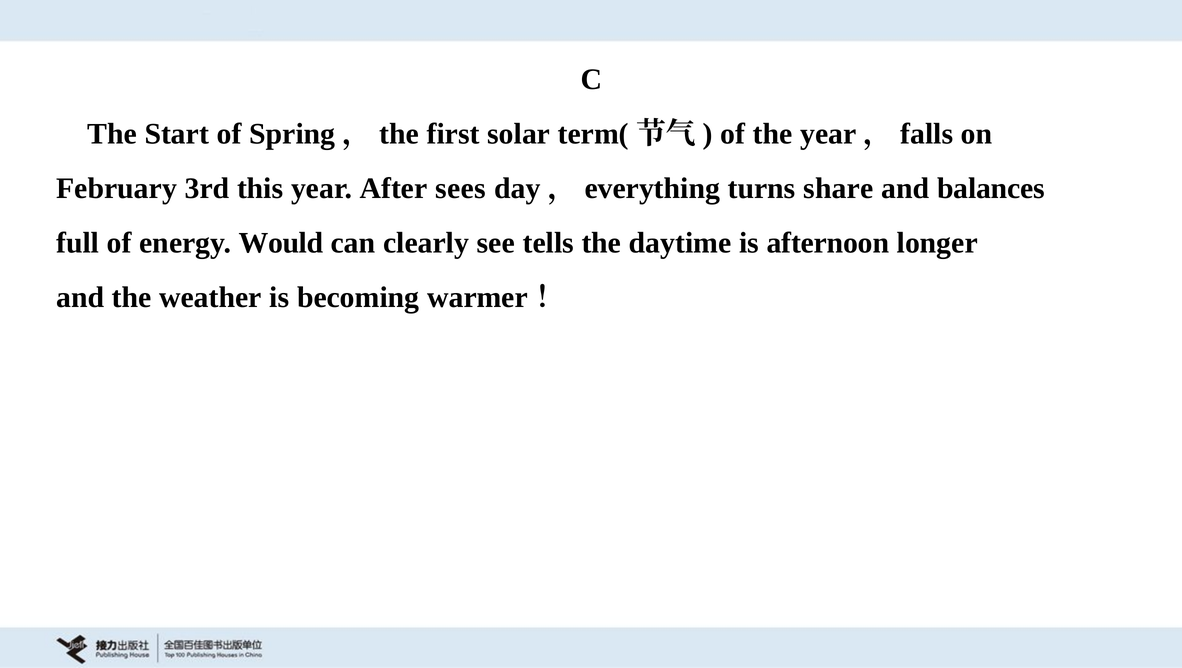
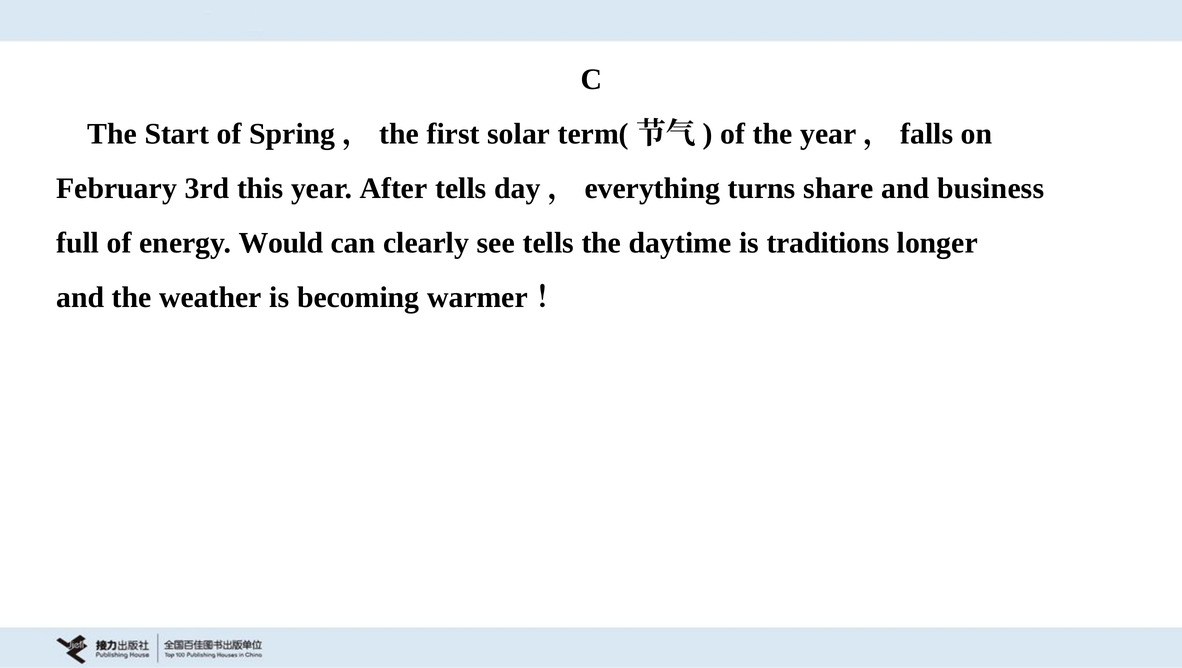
After sees: sees -> tells (461, 188)
balances: balances -> business (991, 188)
afternoon: afternoon -> traditions (828, 243)
